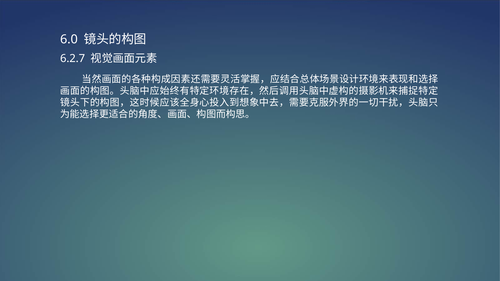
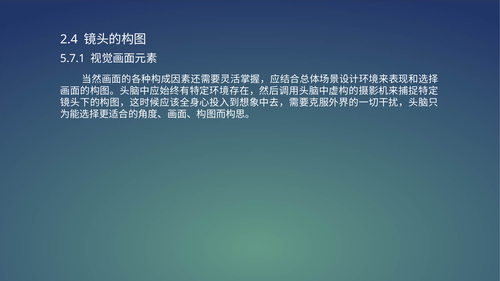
6.0: 6.0 -> 2.4 (69, 39)
6.2.7: 6.2.7 -> 5.7.1 (73, 59)
